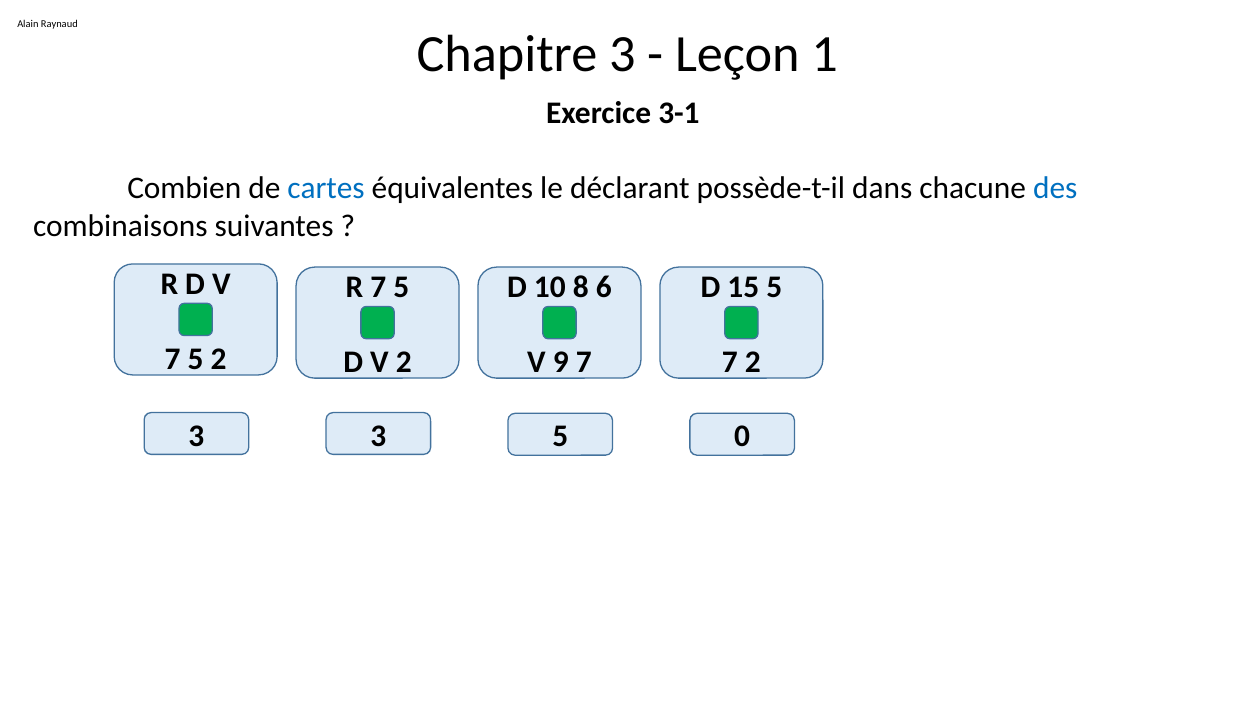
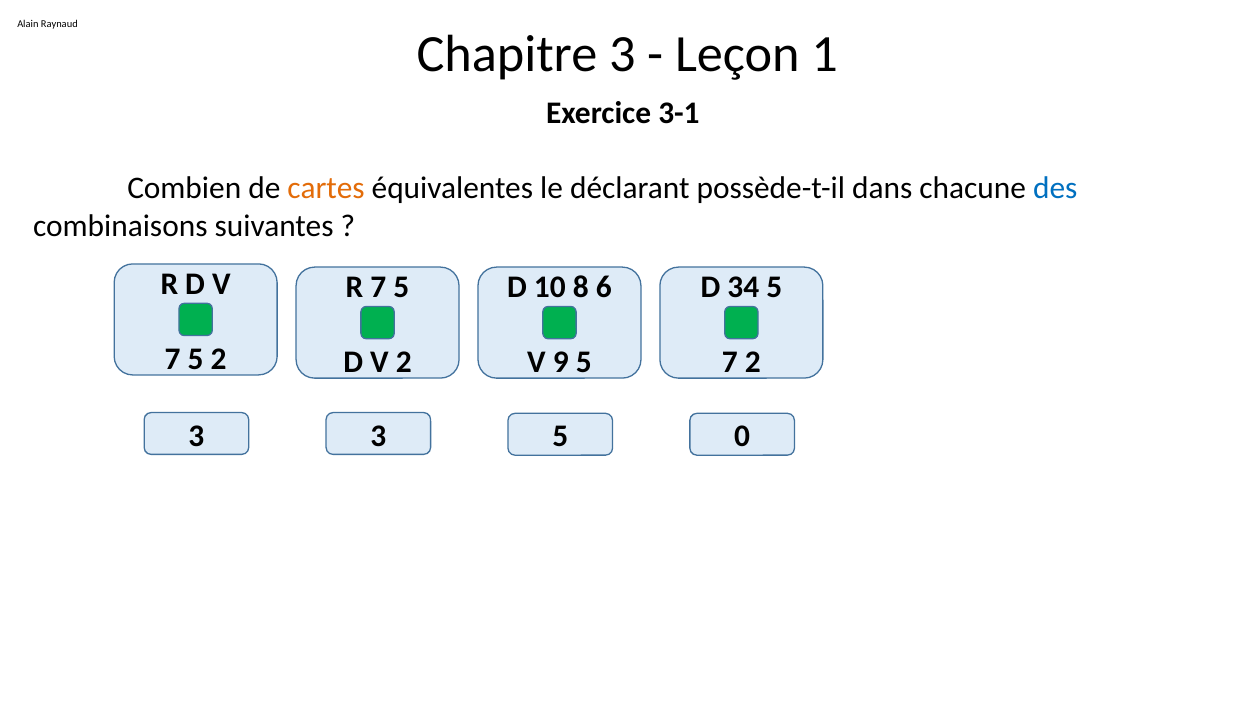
cartes colour: blue -> orange (326, 188)
15: 15 -> 34 (743, 287)
9 7: 7 -> 5 (584, 362)
